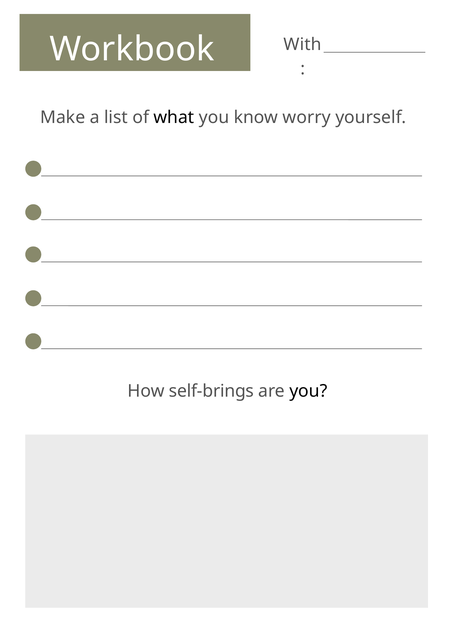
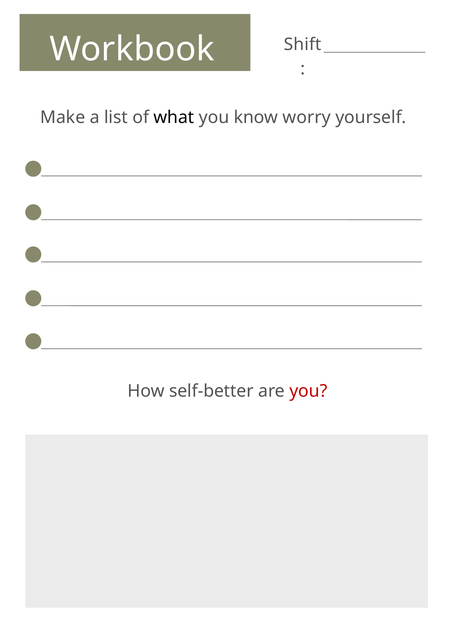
With: With -> Shift (303, 45)
self-brings: self-brings -> self-better (211, 391)
you colour: black -> red (308, 391)
